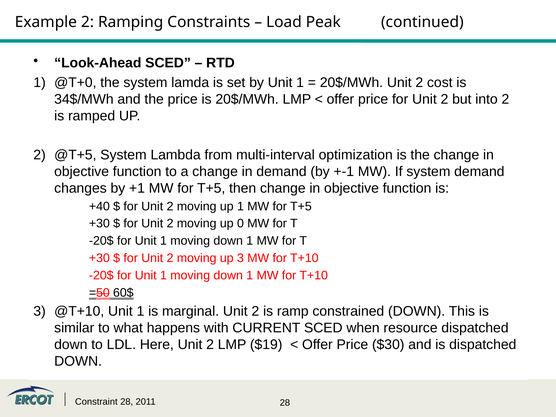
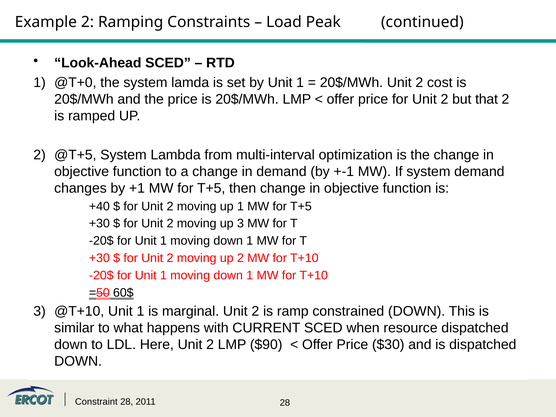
34$/MWh: 34$/MWh -> 20$/MWh (84, 99)
into: into -> that (487, 99)
up 0: 0 -> 3 (240, 224)
moving up 3: 3 -> 2 (240, 258)
$19: $19 -> $90 (266, 345)
